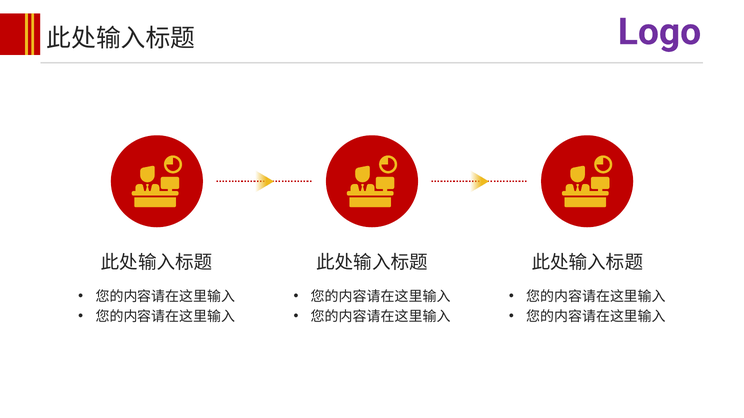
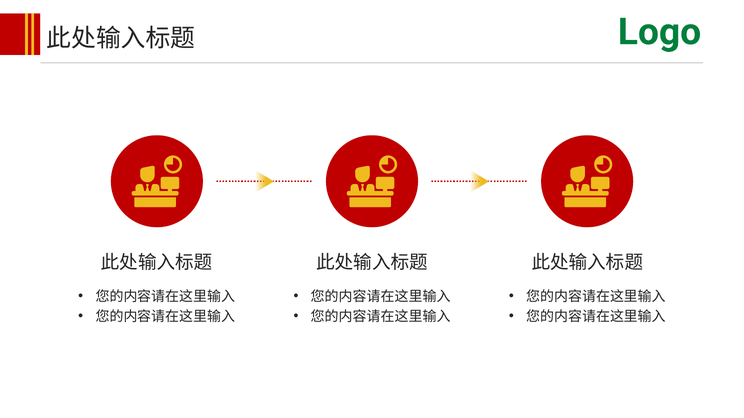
Logo colour: purple -> green (660, 32)
